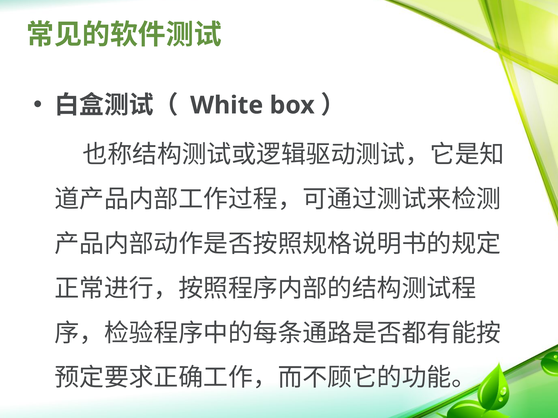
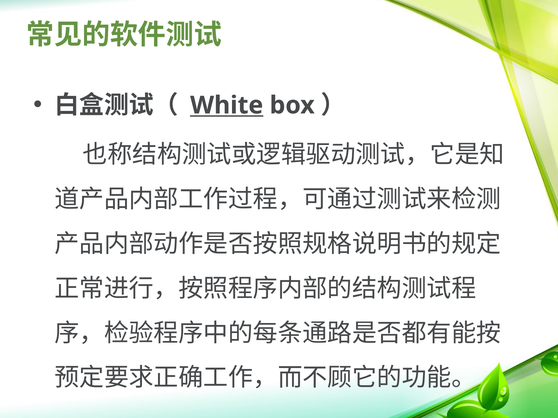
White underline: none -> present (227, 105)
